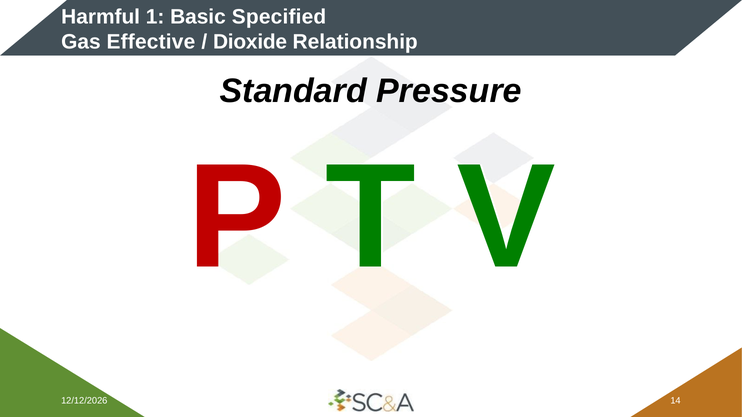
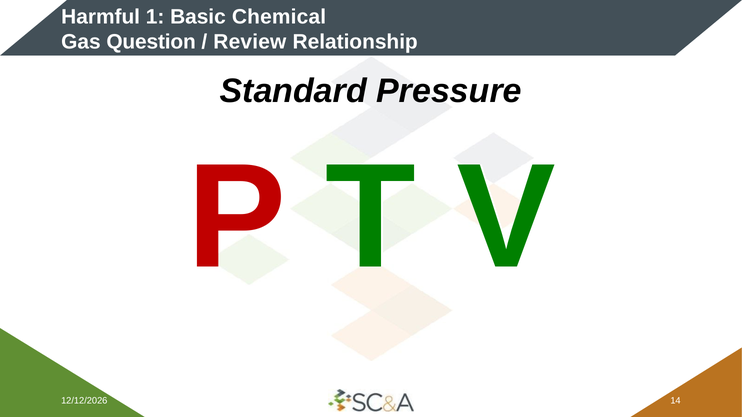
Specified: Specified -> Chemical (279, 17)
Effective: Effective -> Question (151, 42)
Dioxide: Dioxide -> Review (250, 42)
